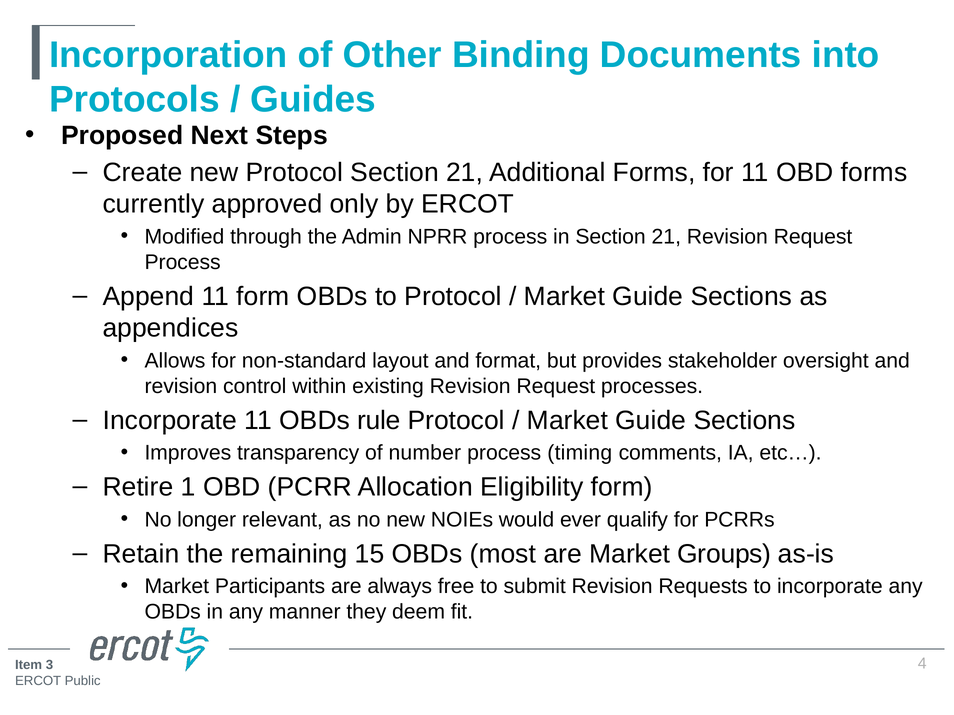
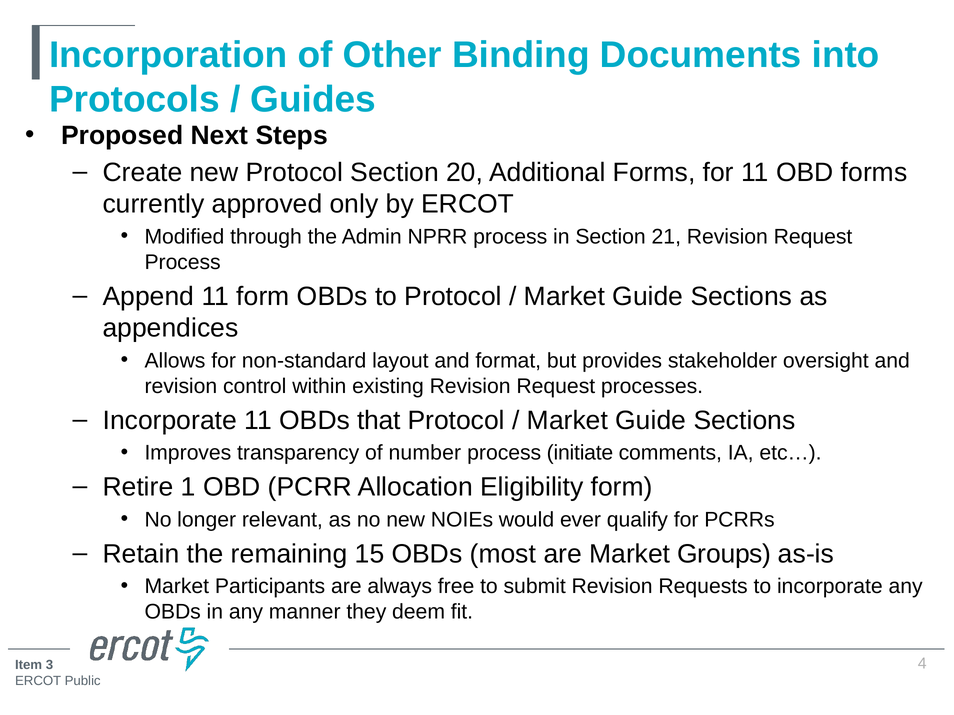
Protocol Section 21: 21 -> 20 (465, 173)
rule: rule -> that (379, 421)
timing: timing -> initiate (580, 453)
